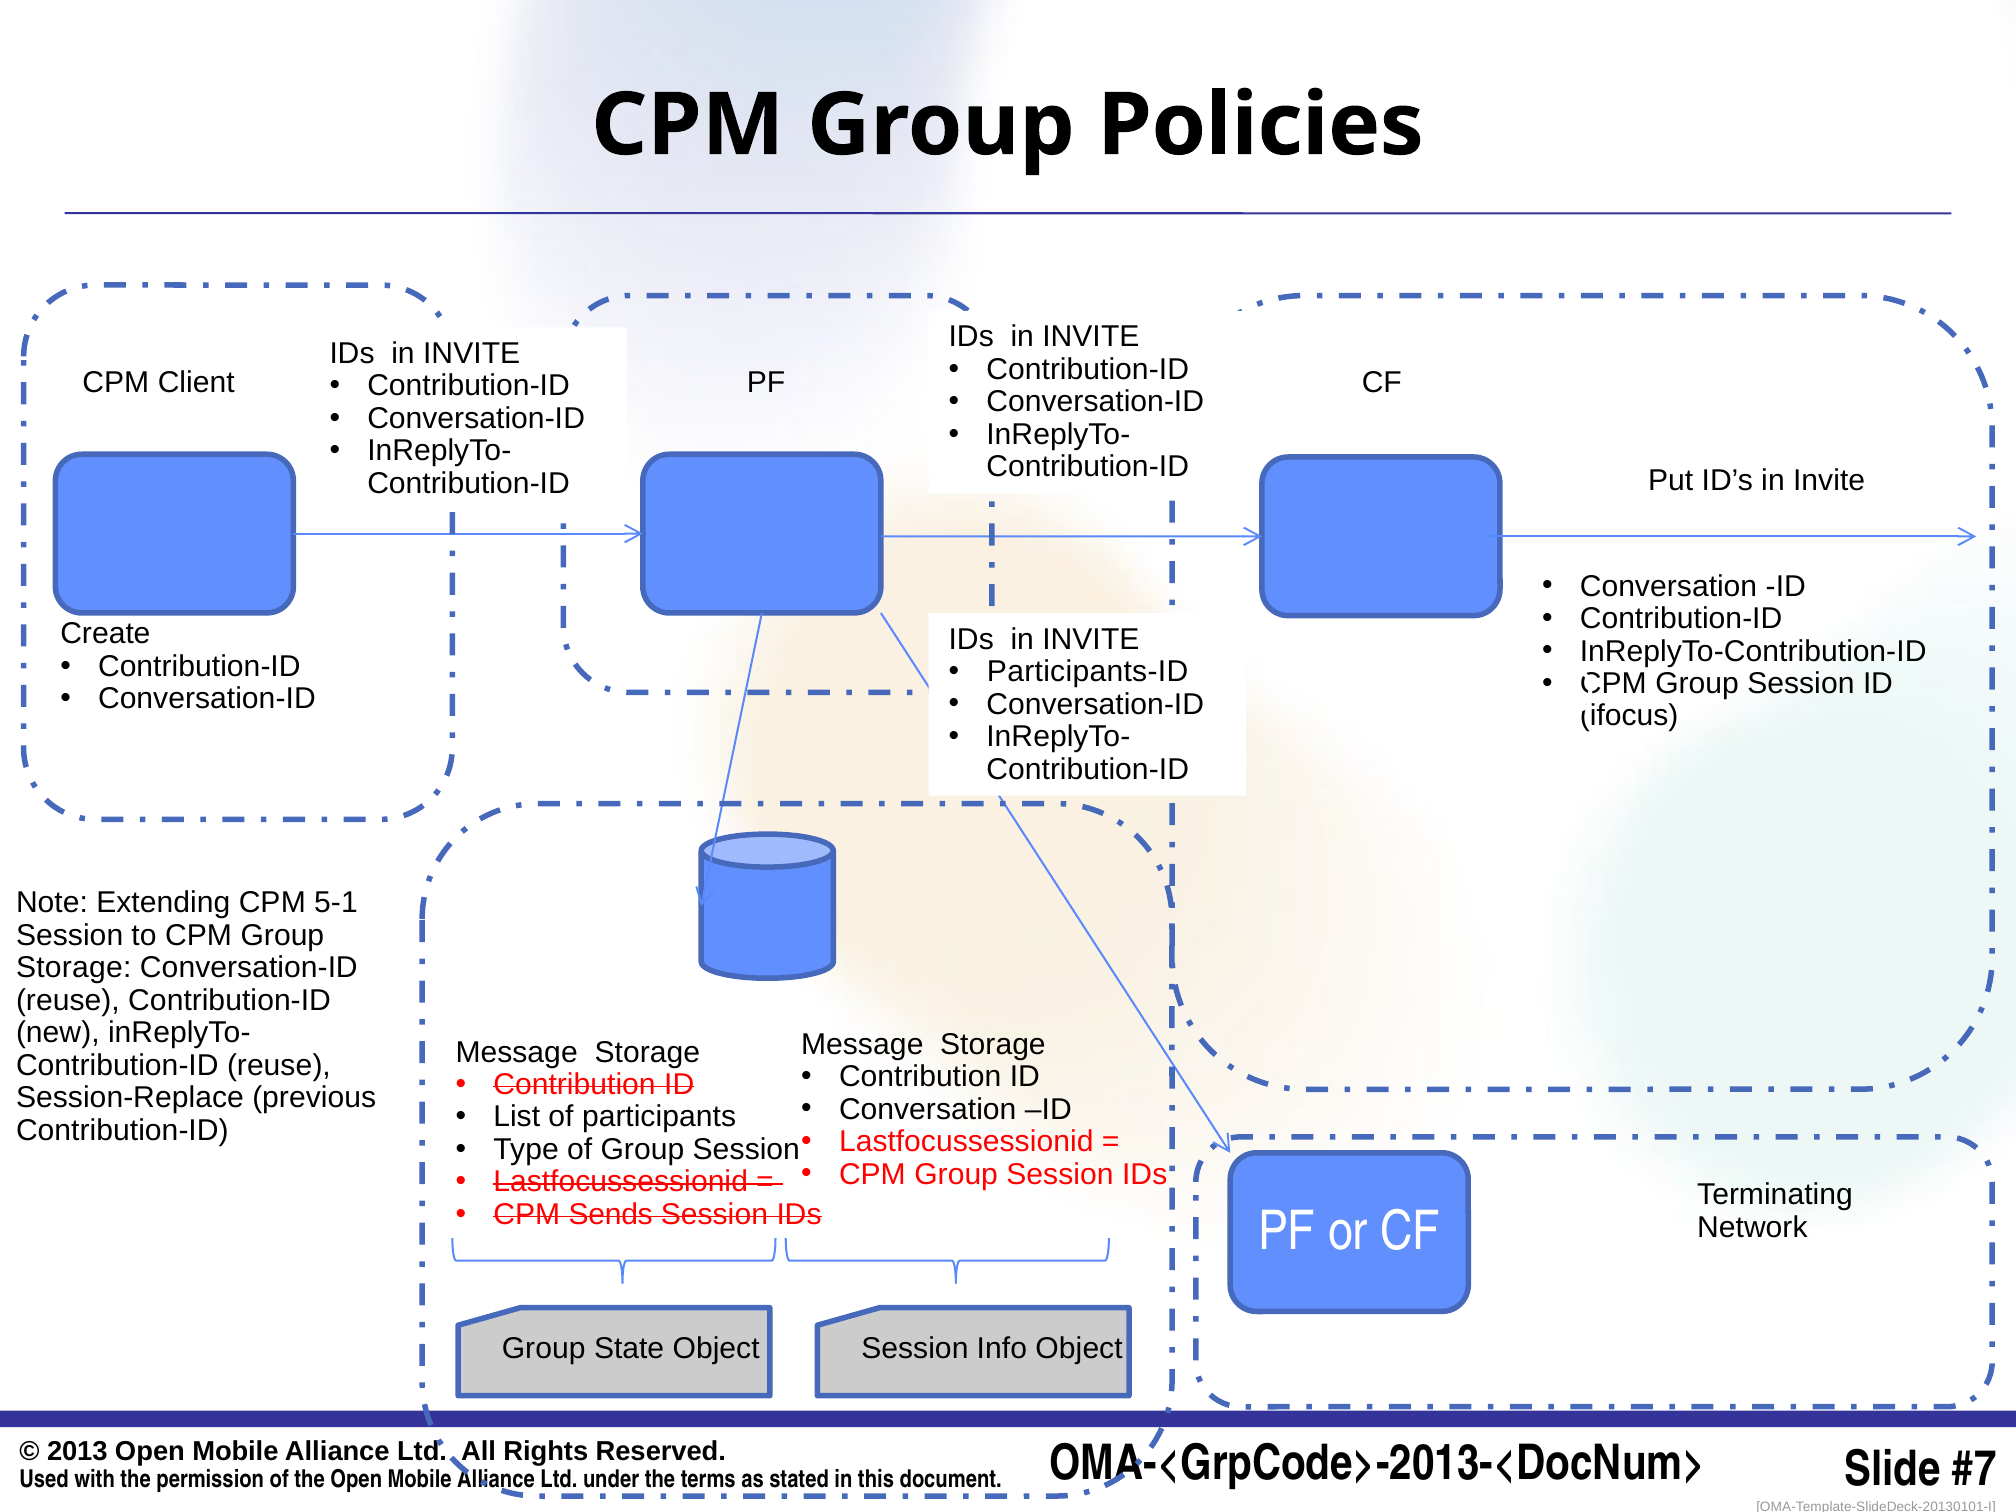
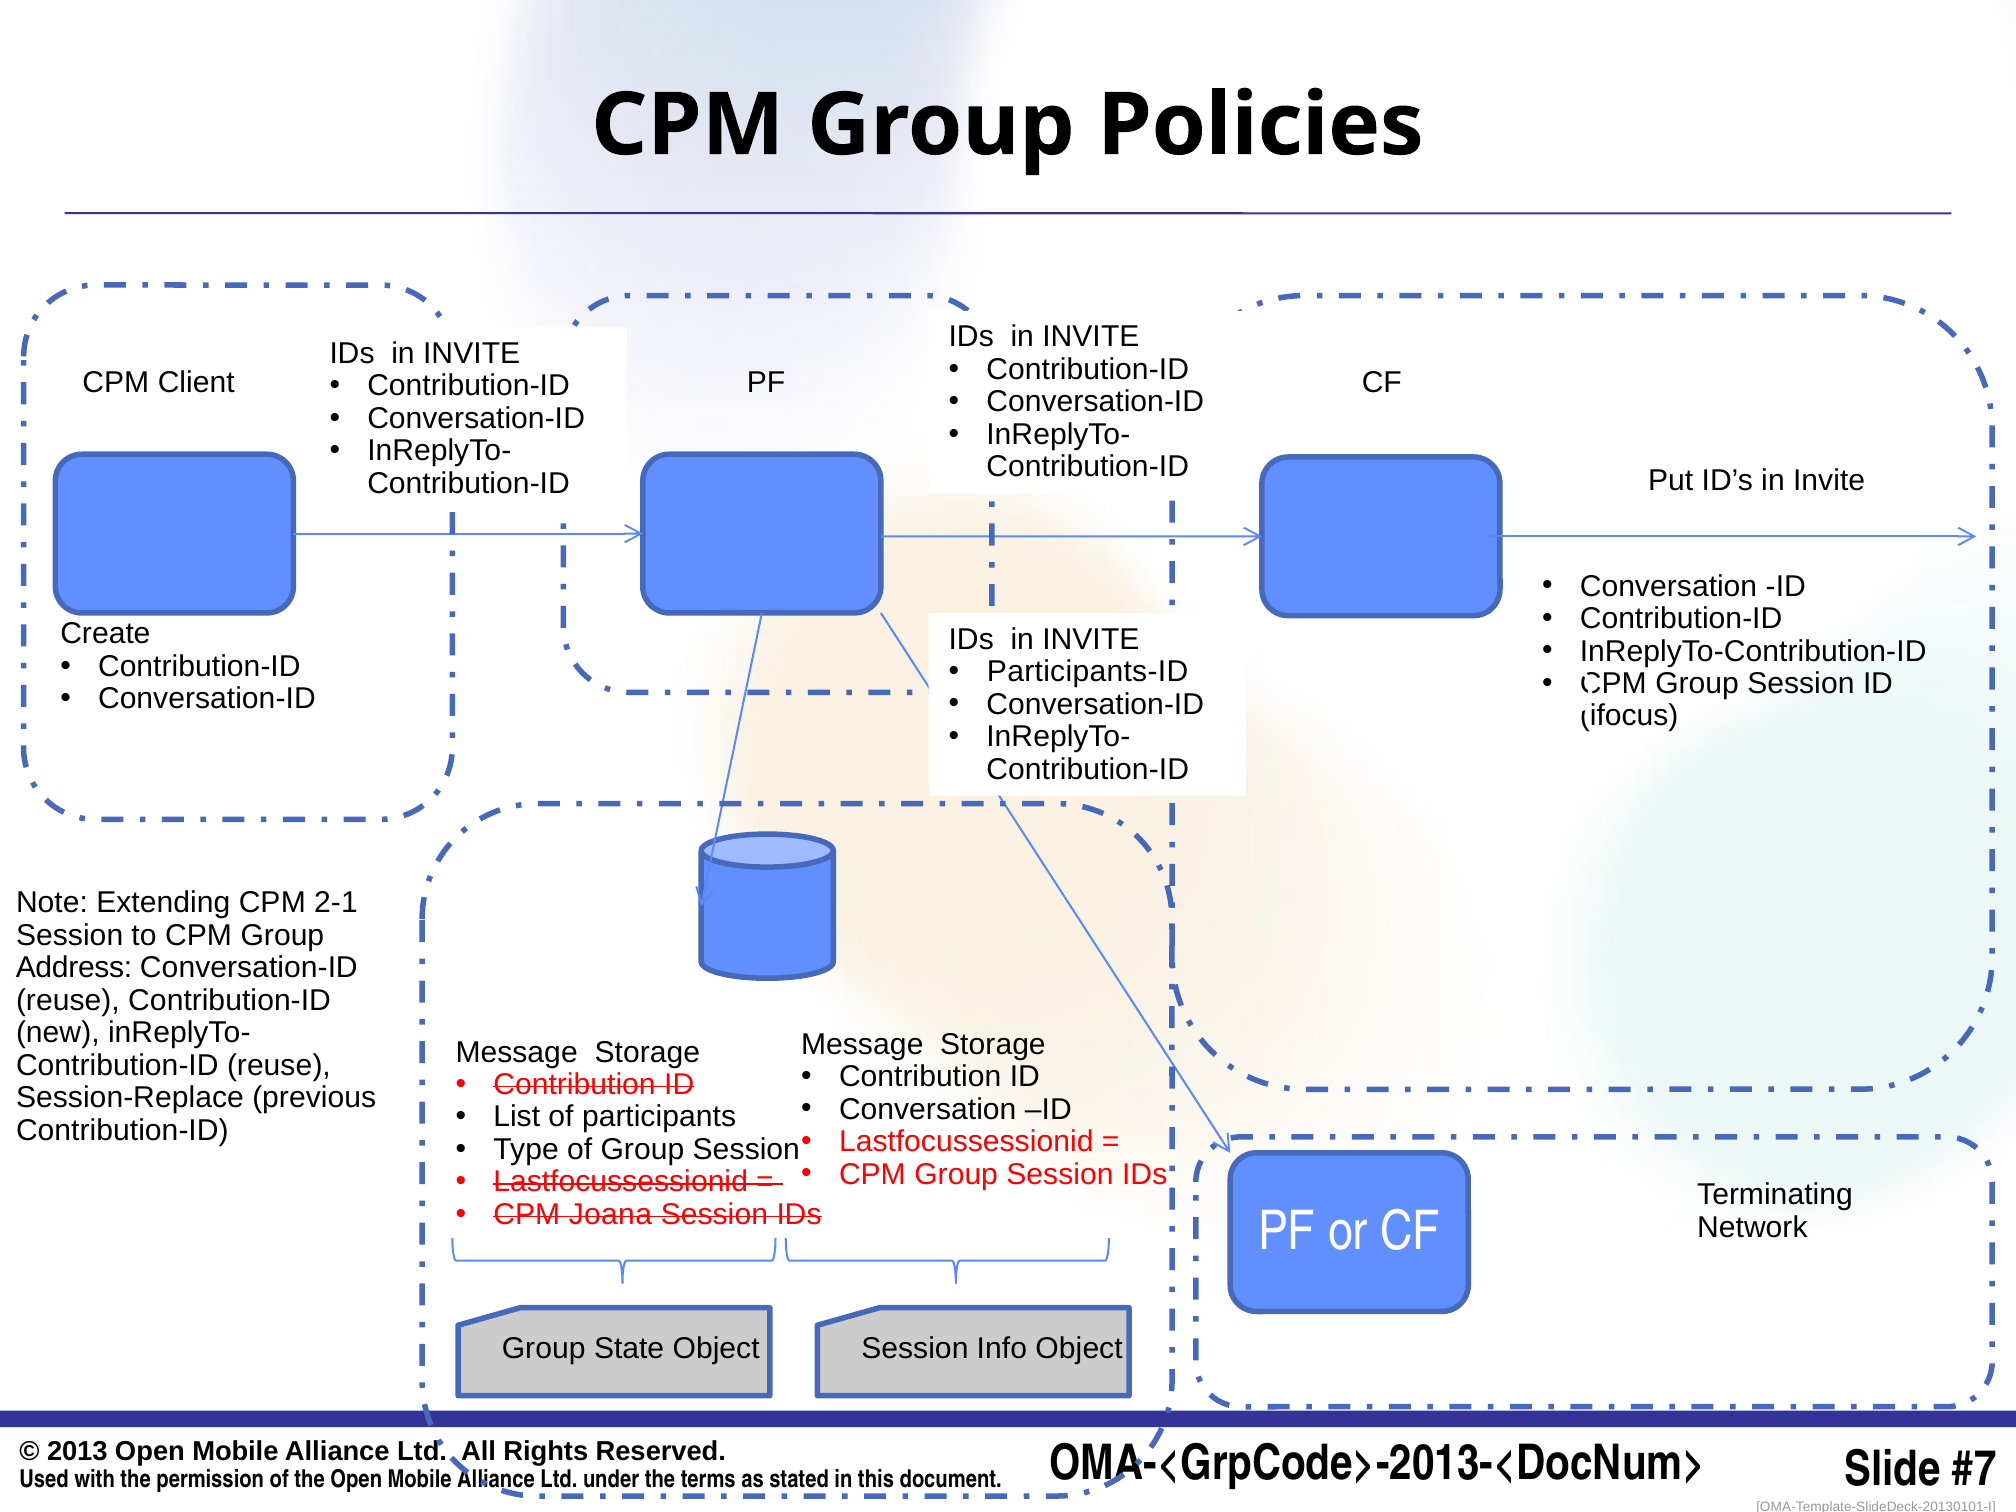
5-1: 5-1 -> 2-1 (336, 903)
Storage: Storage -> Address (74, 968)
Sends: Sends -> Joana (610, 1215)
